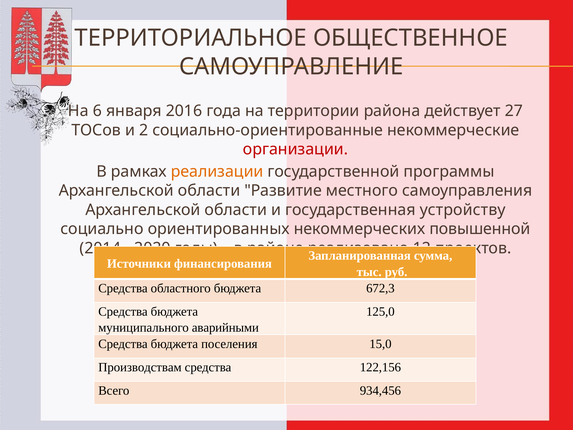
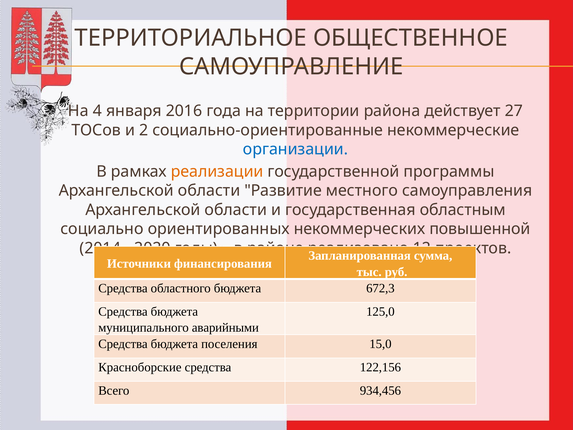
6: 6 -> 4 (97, 111)
организации colour: red -> blue (296, 149)
устройству: устройству -> областным (463, 210)
Производствам: Производствам -> Красноборские (140, 367)
